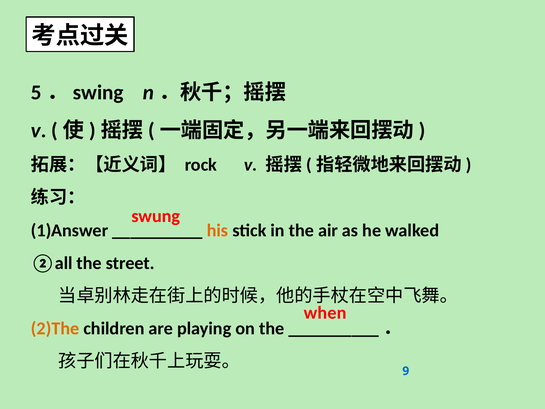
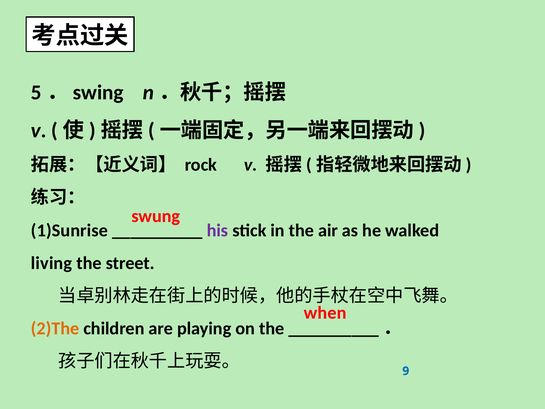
1)Answer: 1)Answer -> 1)Sunrise (69, 230)
his colour: orange -> purple (218, 230)
②all: ②all -> living (52, 263)
